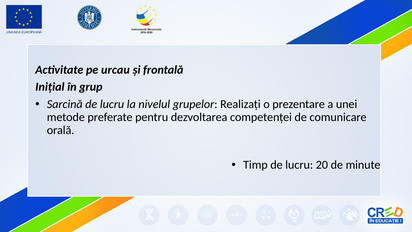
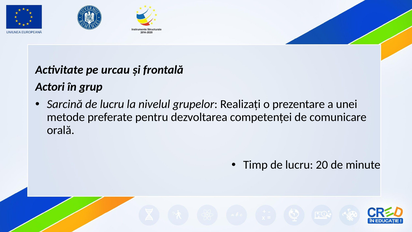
Inițial: Inițial -> Actori (50, 87)
